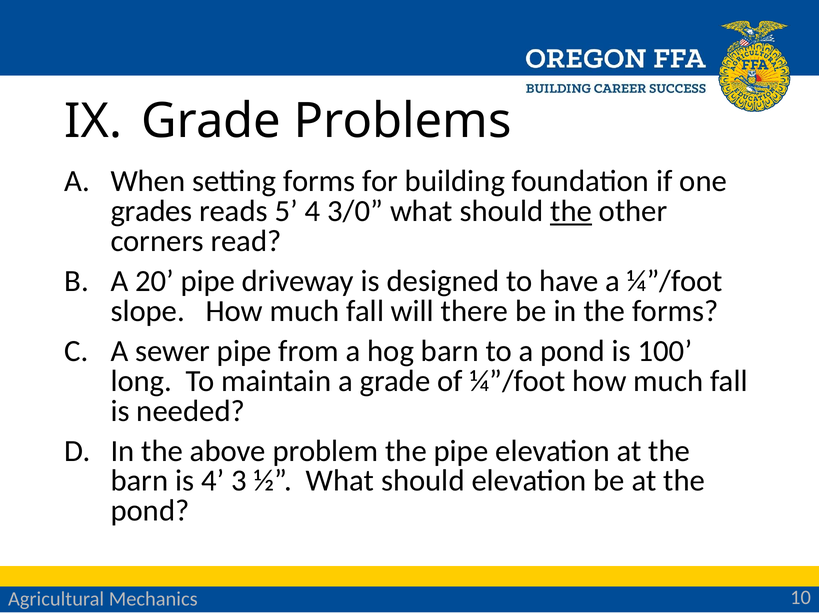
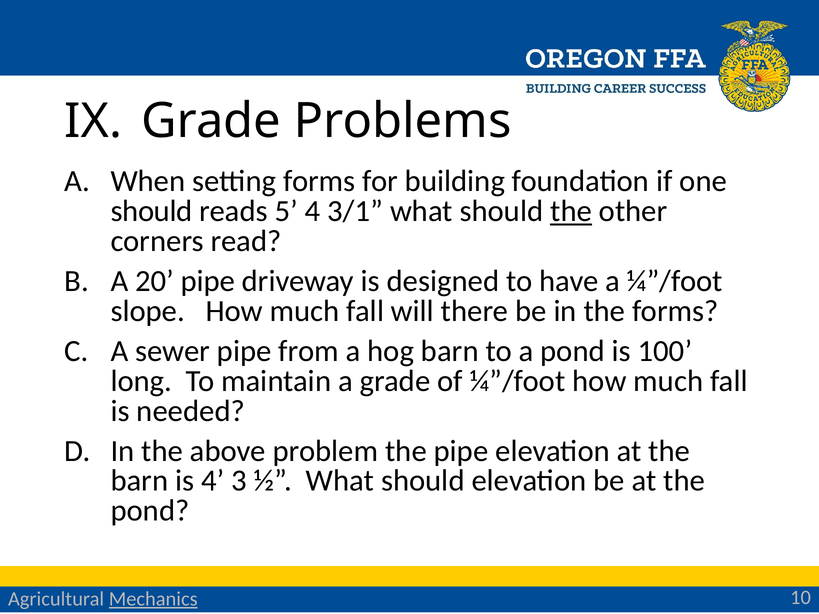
grades: grades -> should (152, 211)
3/0: 3/0 -> 3/1 (355, 211)
Mechanics underline: none -> present (153, 599)
